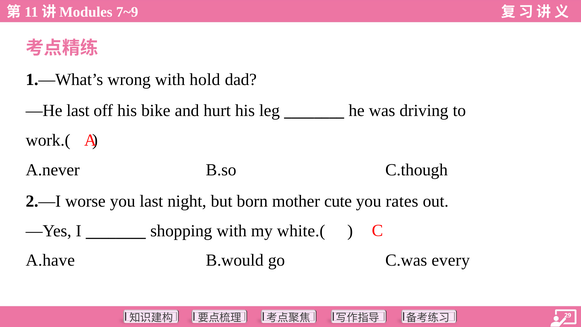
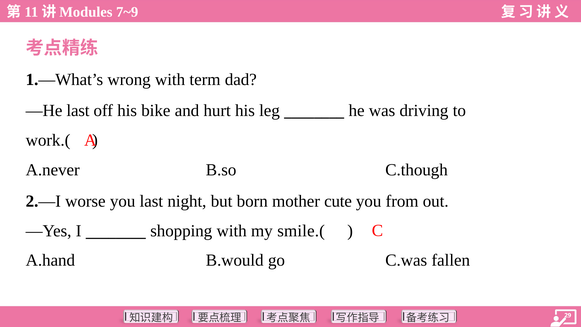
hold: hold -> term (205, 80)
rates: rates -> from (402, 201)
white.(: white.( -> smile.( (301, 231)
A.have: A.have -> A.hand (50, 260)
every: every -> fallen (451, 260)
